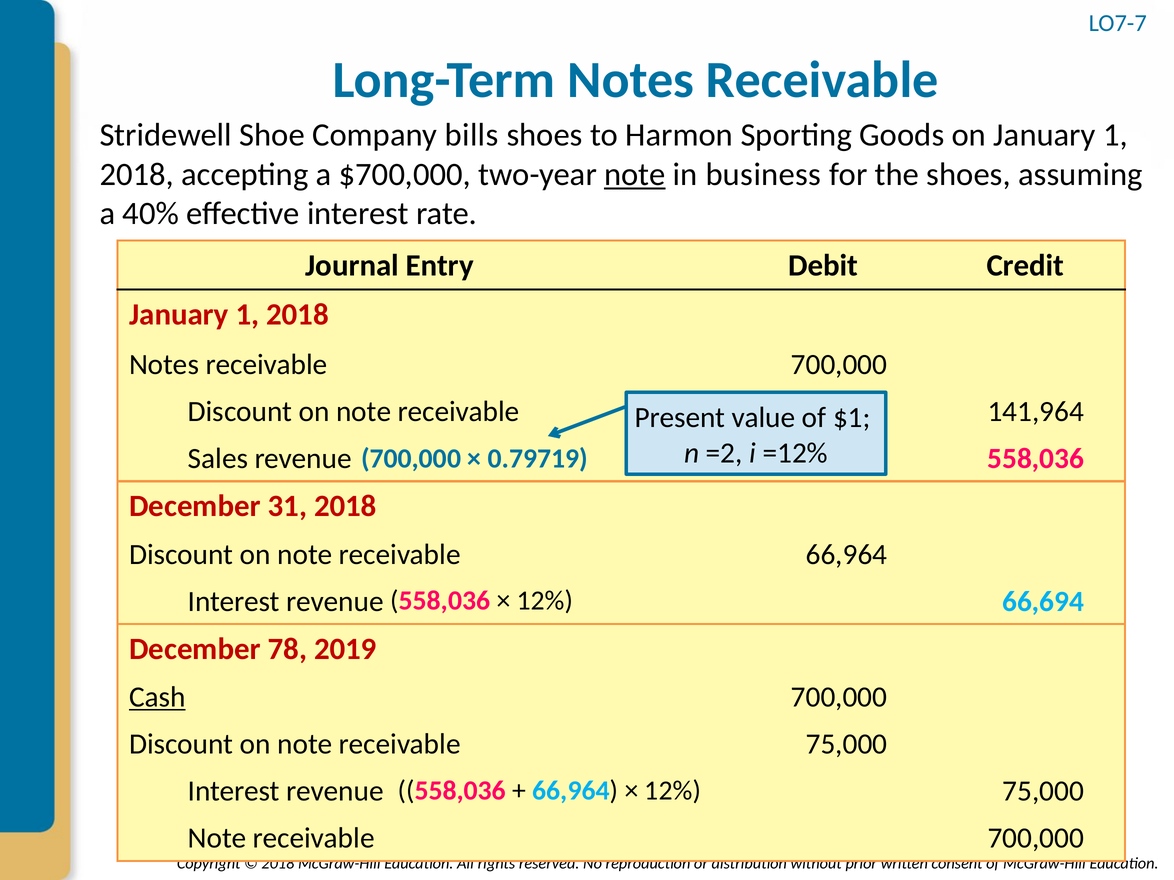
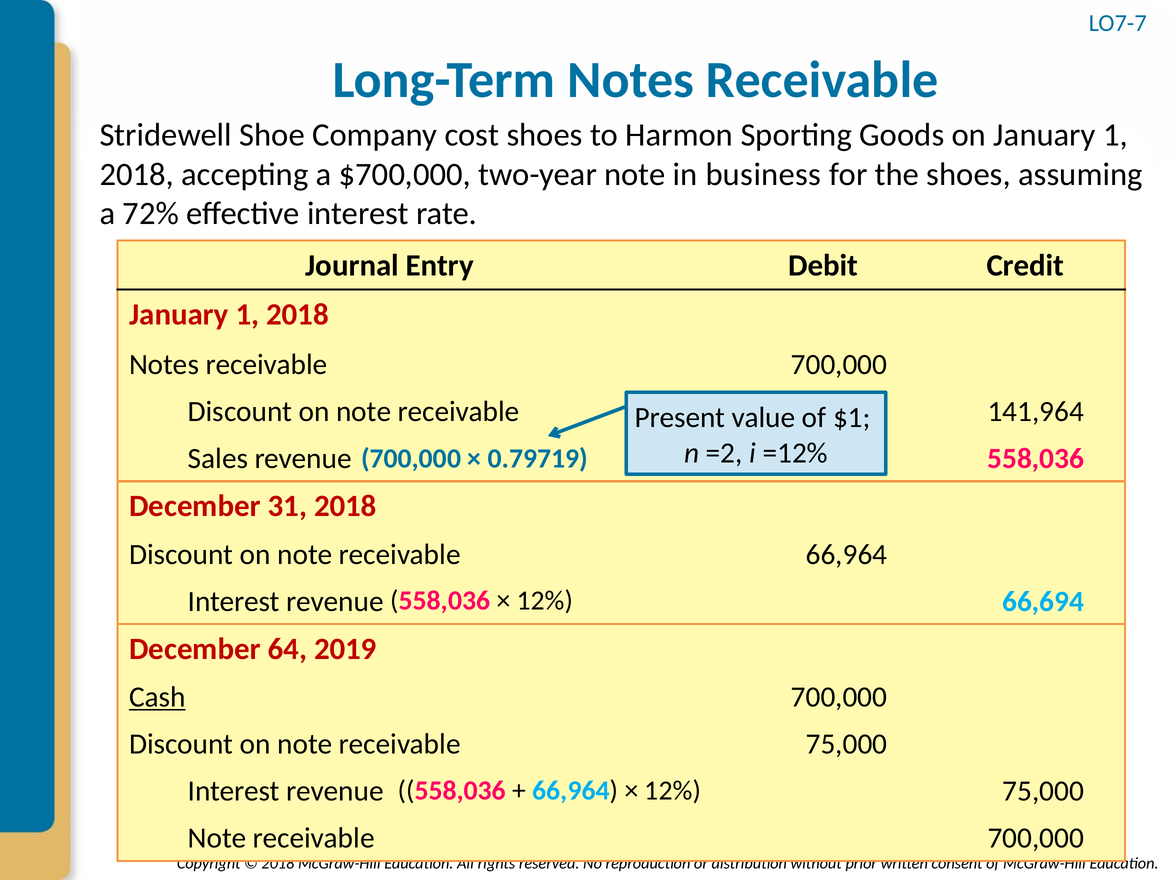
bills: bills -> cost (472, 135)
note underline: present -> none (635, 174)
40%: 40% -> 72% (151, 214)
78: 78 -> 64 (287, 650)
